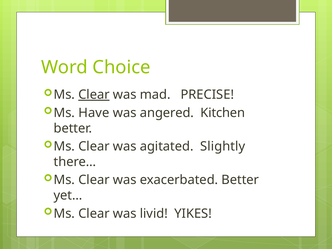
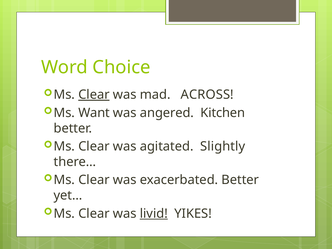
PRECISE: PRECISE -> ACROSS (207, 95)
Have: Have -> Want (94, 113)
livid underline: none -> present (154, 214)
